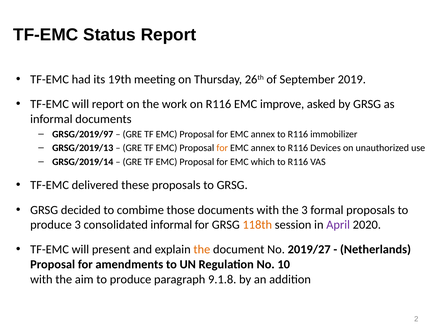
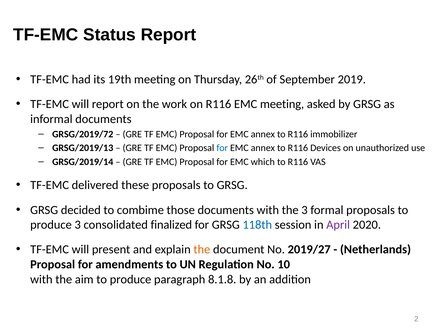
EMC improve: improve -> meeting (282, 104)
GRSG/2019/97: GRSG/2019/97 -> GRSG/2019/72 (83, 134)
for colour: orange -> blue (222, 148)
consolidated informal: informal -> finalized (171, 225)
118th colour: orange -> blue (257, 225)
9.1.8: 9.1.8 -> 8.1.8 (222, 279)
